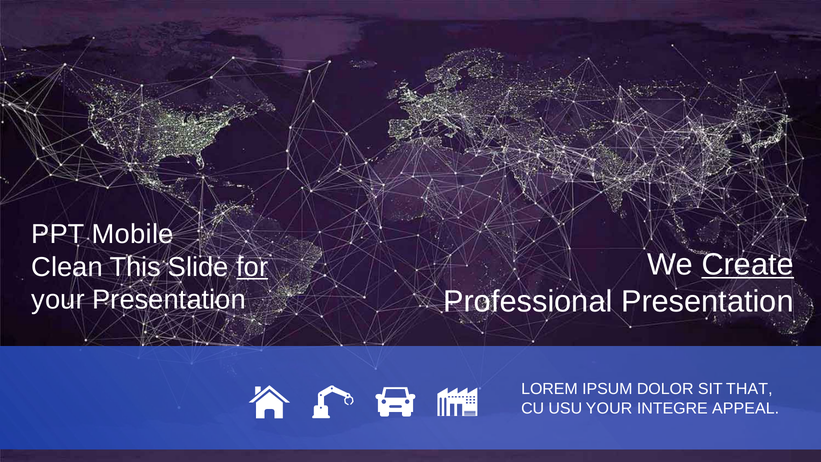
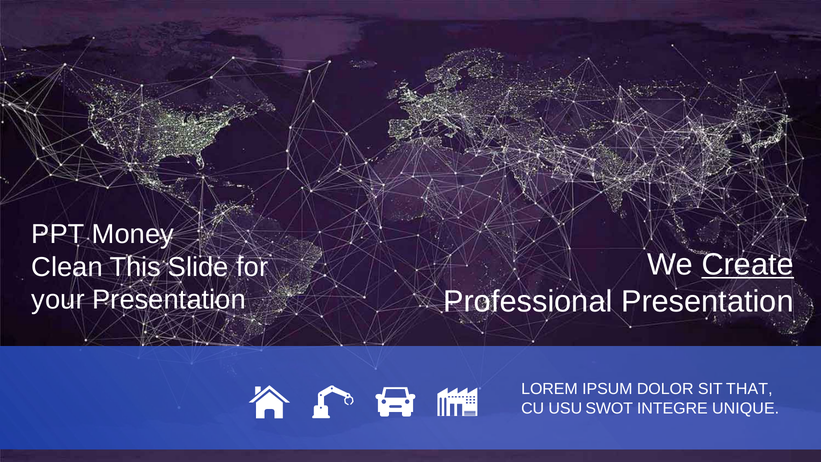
Mobile: Mobile -> Money (133, 234)
for underline: present -> none (252, 267)
USU YOUR: YOUR -> SWOT (609, 408)
APPEAL: APPEAL -> UNIQUE (746, 408)
